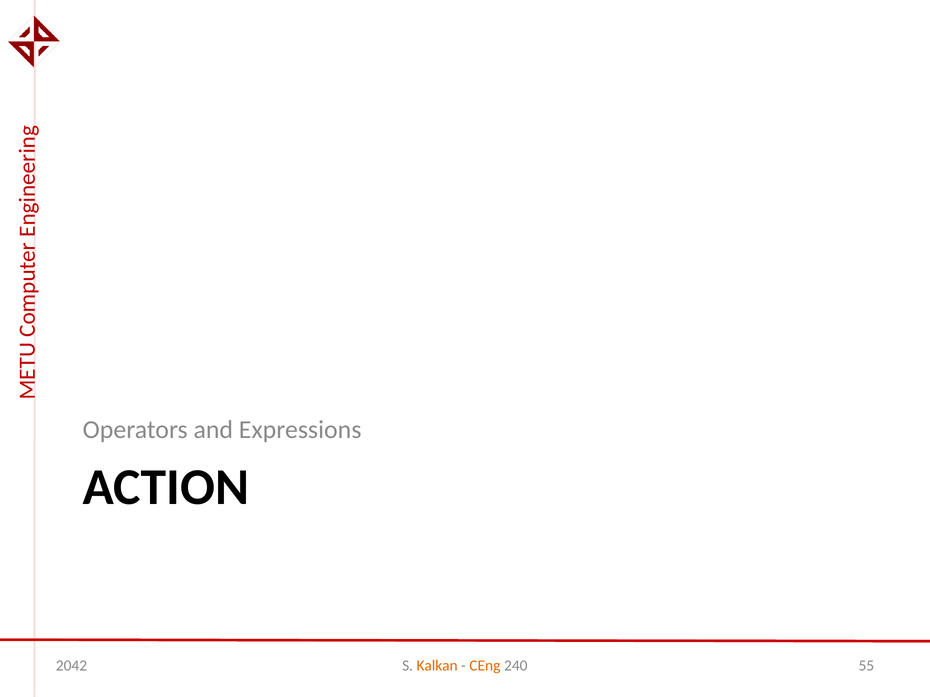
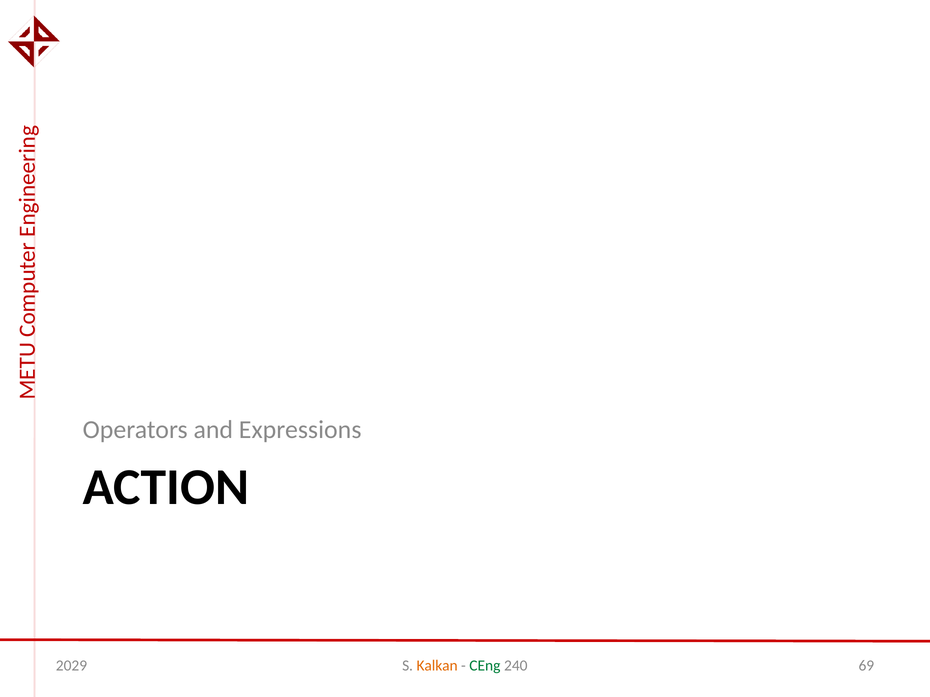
2042: 2042 -> 2029 (71, 666)
CEng colour: orange -> green (485, 666)
55: 55 -> 69 (866, 666)
